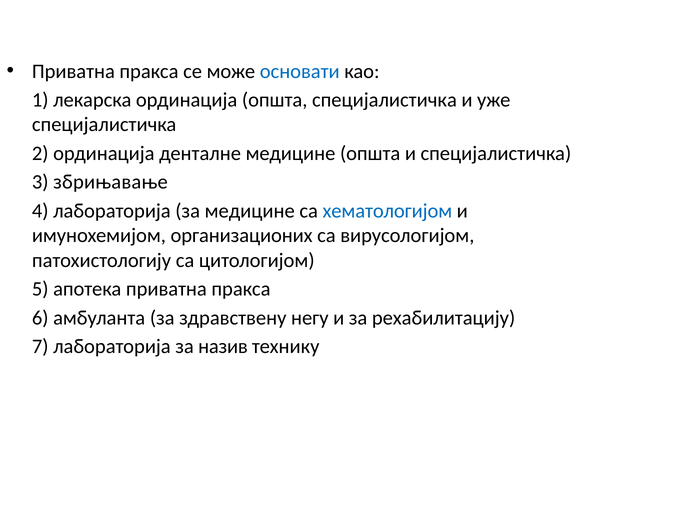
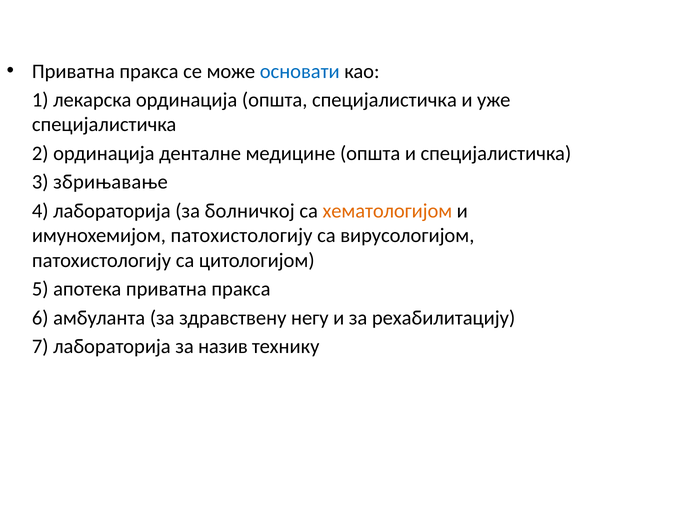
за медицине: медицине -> болничкој (250, 211)
хематологијом colour: blue -> orange (387, 211)
имунохемијом организационих: организационих -> патохистологију (242, 235)
